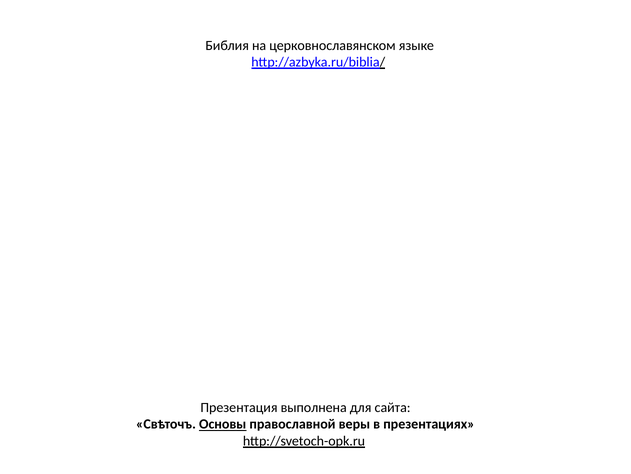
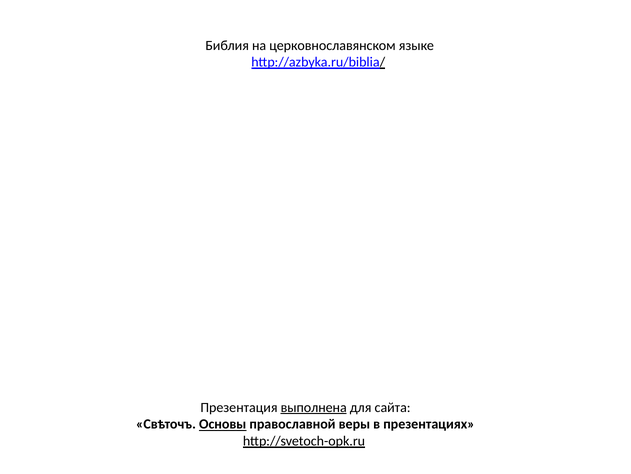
выполнена underline: none -> present (314, 407)
